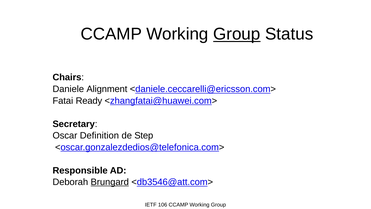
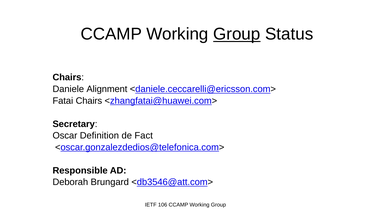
Fatai Ready: Ready -> Chairs (89, 101)
Step: Step -> Fact (144, 135)
Brungard underline: present -> none (110, 182)
